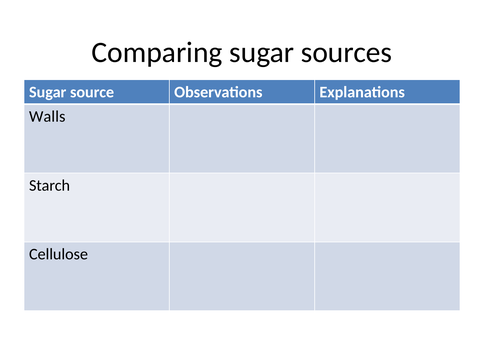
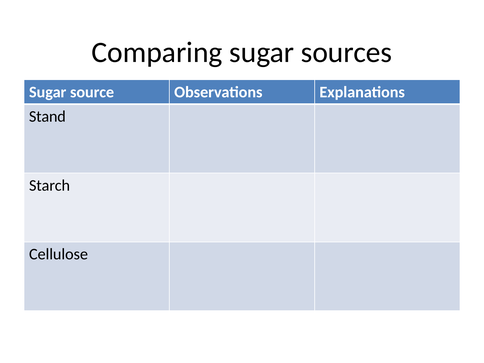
Walls: Walls -> Stand (47, 117)
